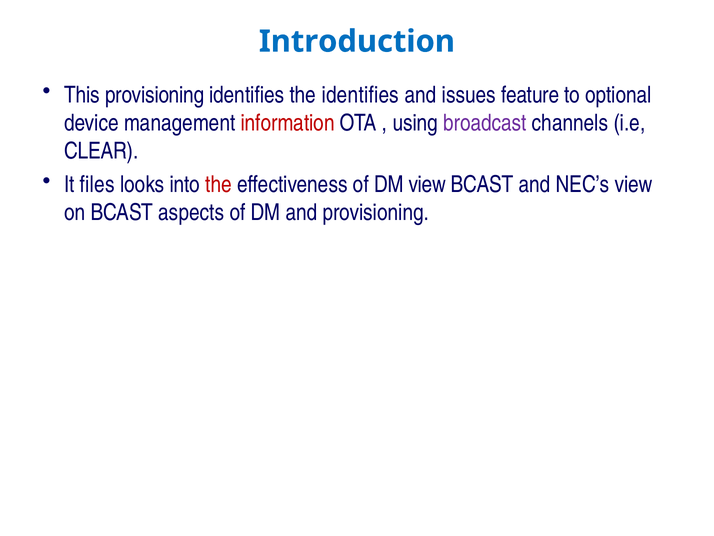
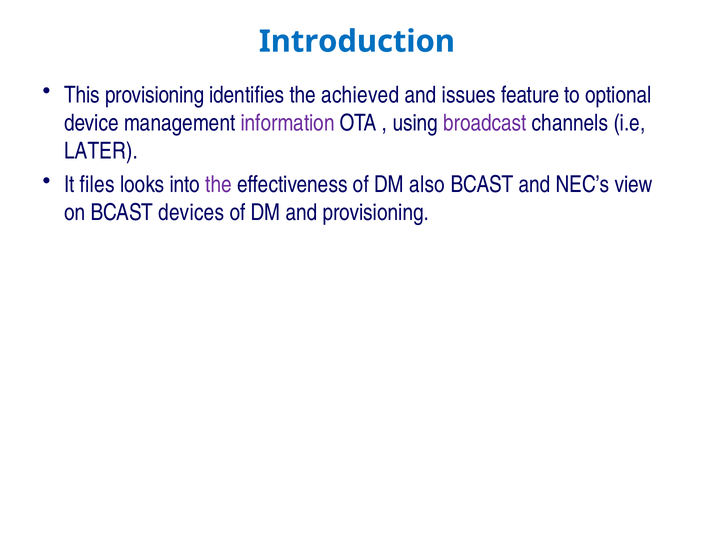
the identifies: identifies -> achieved (360, 95)
information colour: red -> purple (288, 123)
CLEAR: CLEAR -> LATER (101, 151)
the colour: red -> purple (219, 185)
DM view: view -> also (427, 185)
aspects: aspects -> devices (191, 212)
